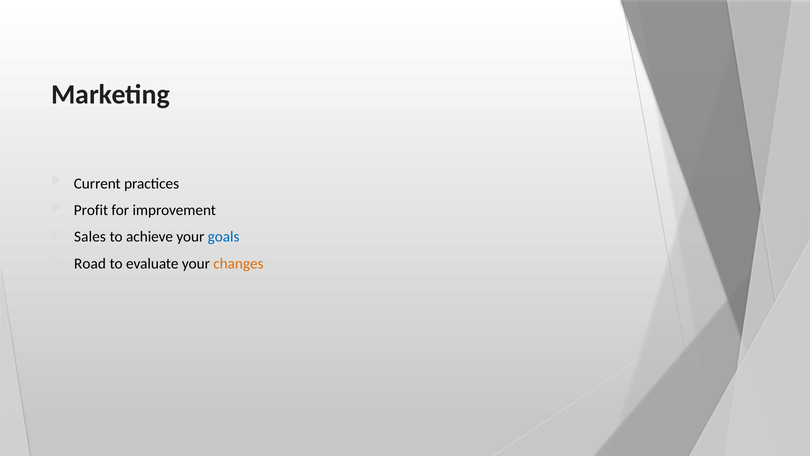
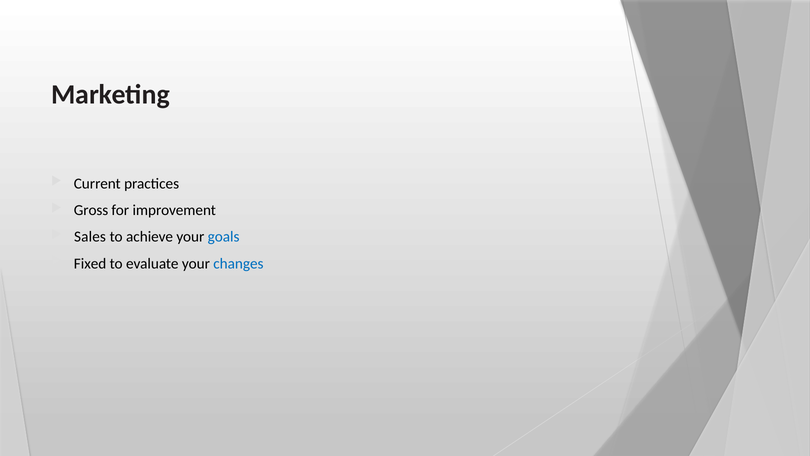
Profit: Profit -> Gross (91, 210)
Road: Road -> Fixed (90, 263)
changes colour: orange -> blue (238, 263)
